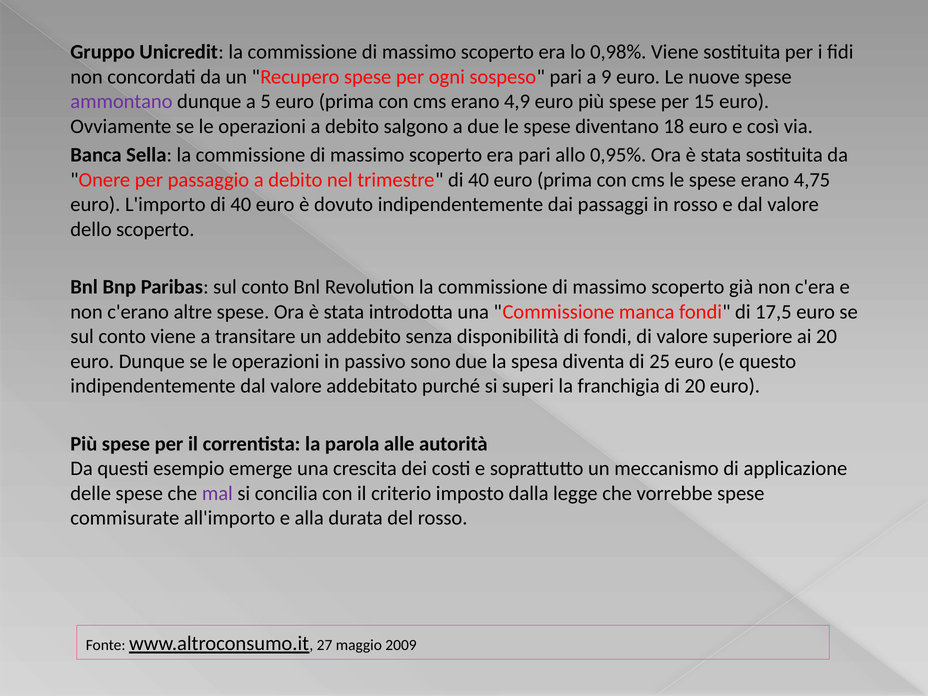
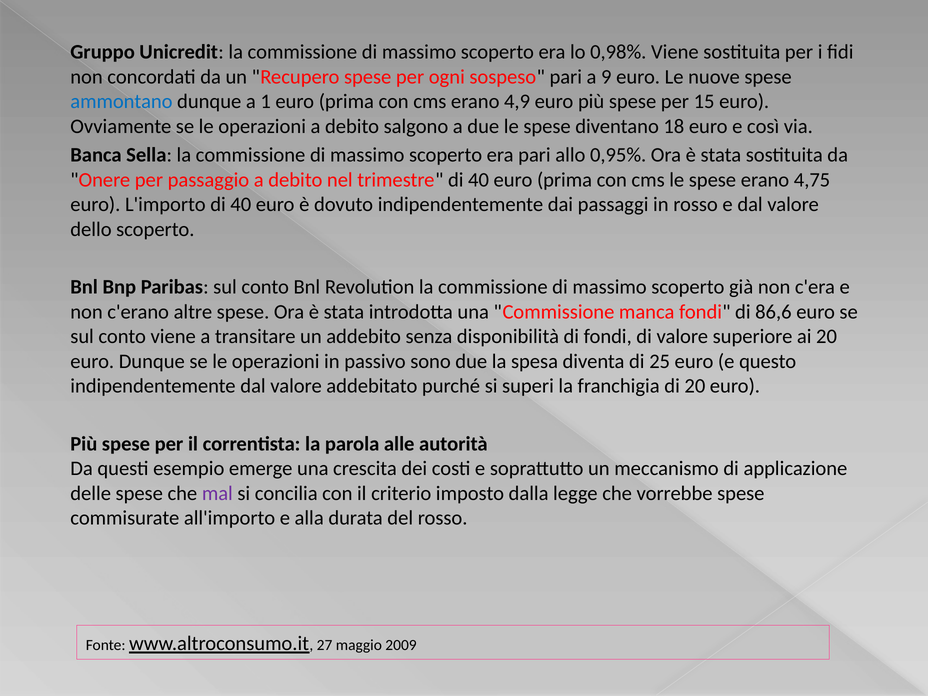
ammontano colour: purple -> blue (121, 102)
5: 5 -> 1 (266, 102)
17,5: 17,5 -> 86,6 (773, 312)
